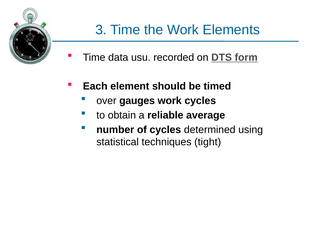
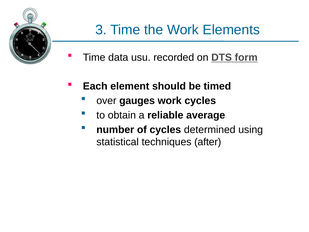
tight: tight -> after (208, 142)
